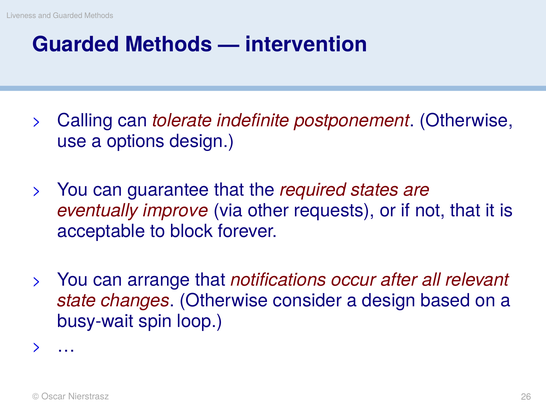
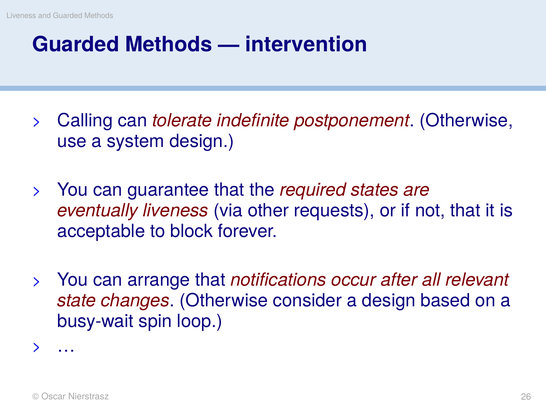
options: options -> system (136, 141)
eventually improve: improve -> liveness (176, 211)
